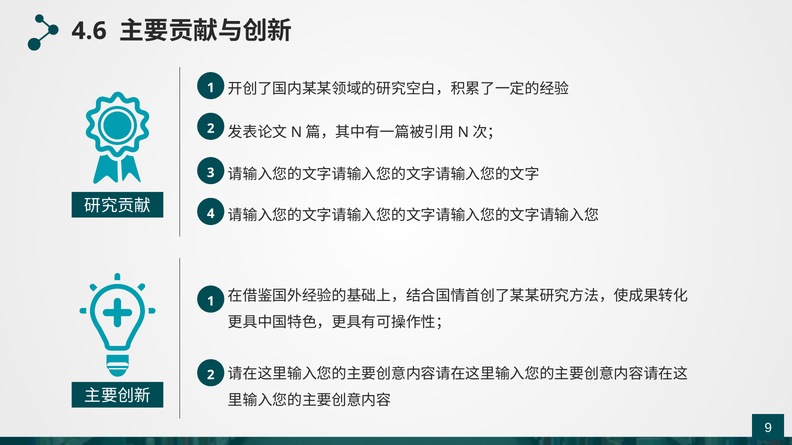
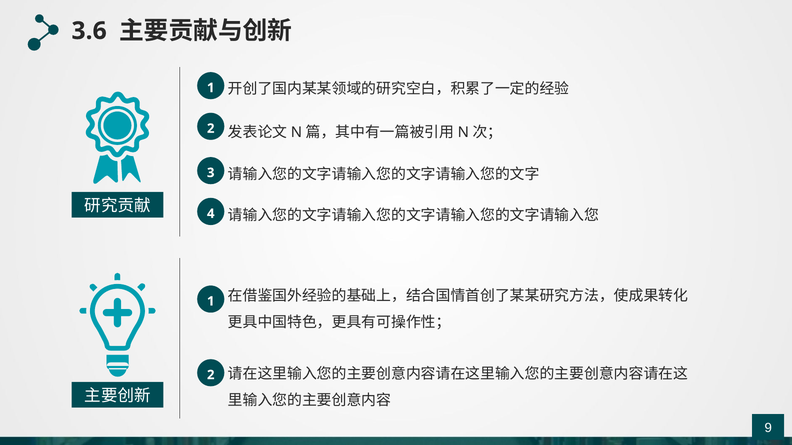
4.6: 4.6 -> 3.6 (89, 31)
